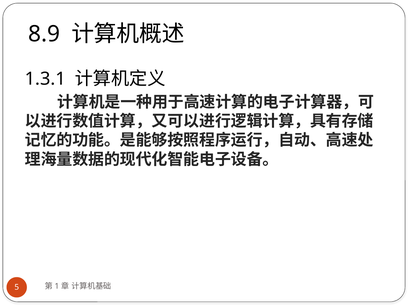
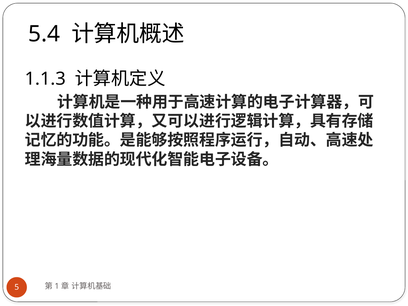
8.9: 8.9 -> 5.4 (44, 34)
1.3.1: 1.3.1 -> 1.1.3 (45, 79)
